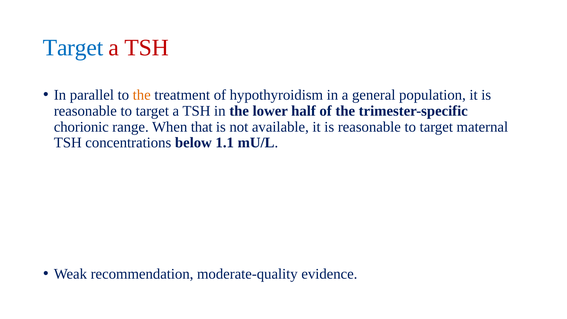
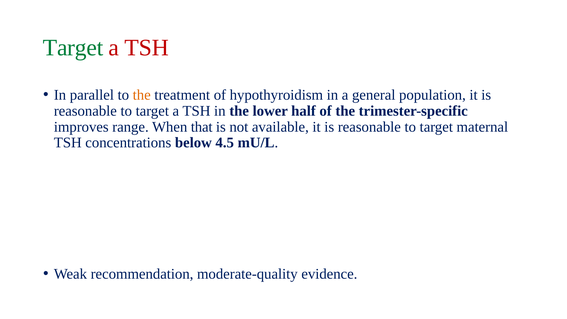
Target colour: blue -> green (73, 48)
chorionic: chorionic -> improves (81, 127)
1.1: 1.1 -> 4.5 (225, 143)
